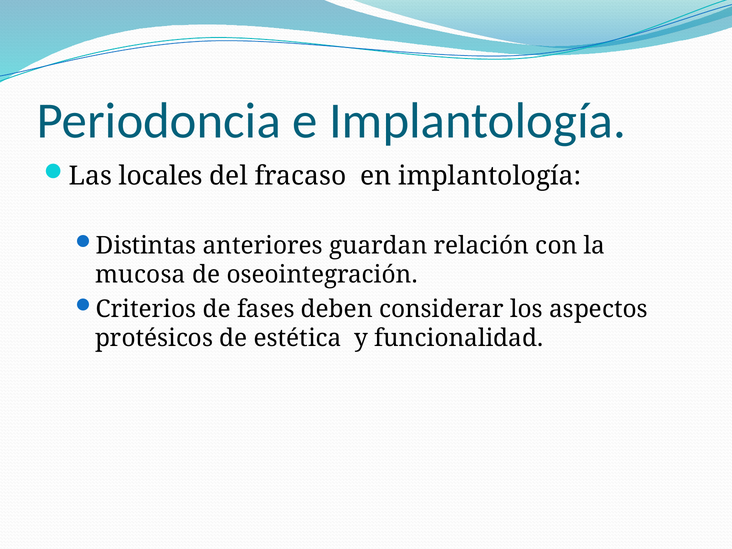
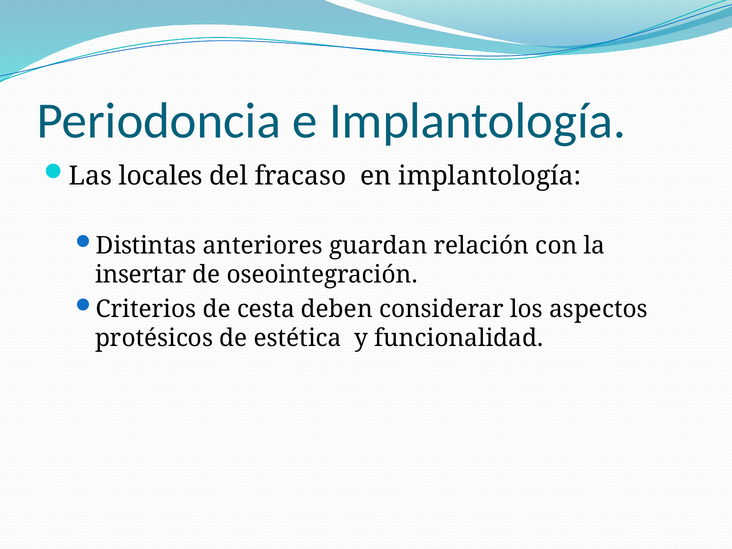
mucosa: mucosa -> insertar (141, 275)
fases: fases -> cesta (266, 309)
